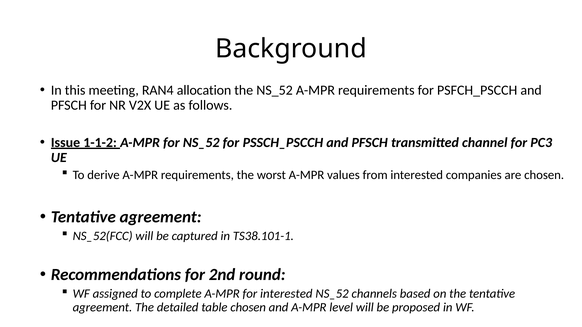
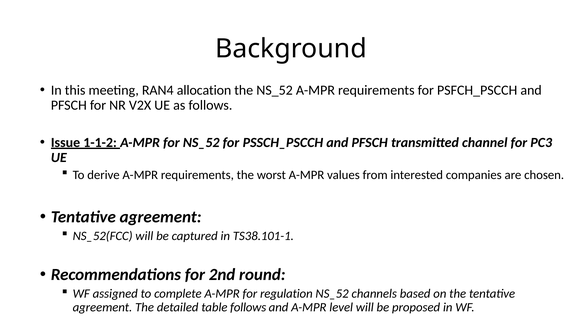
for interested: interested -> regulation (286, 294)
table chosen: chosen -> follows (248, 308)
